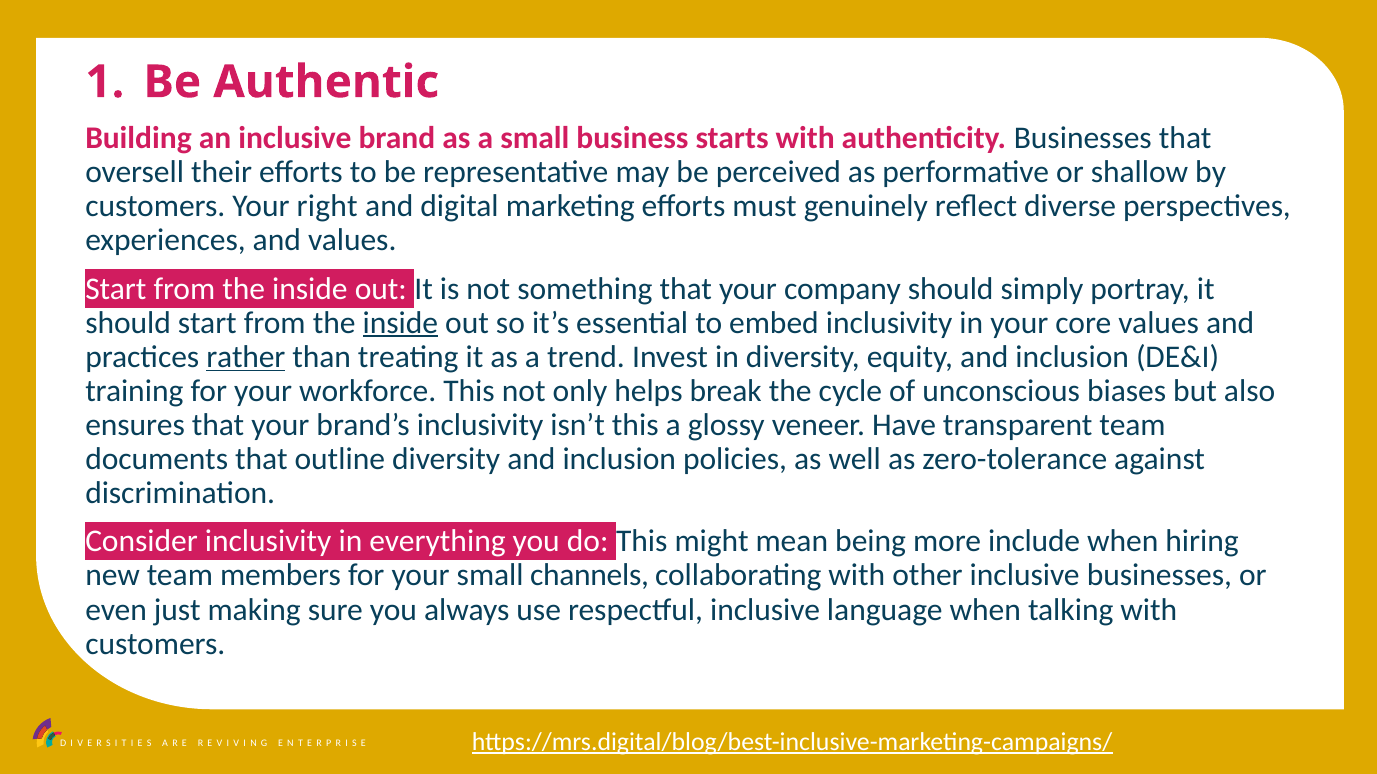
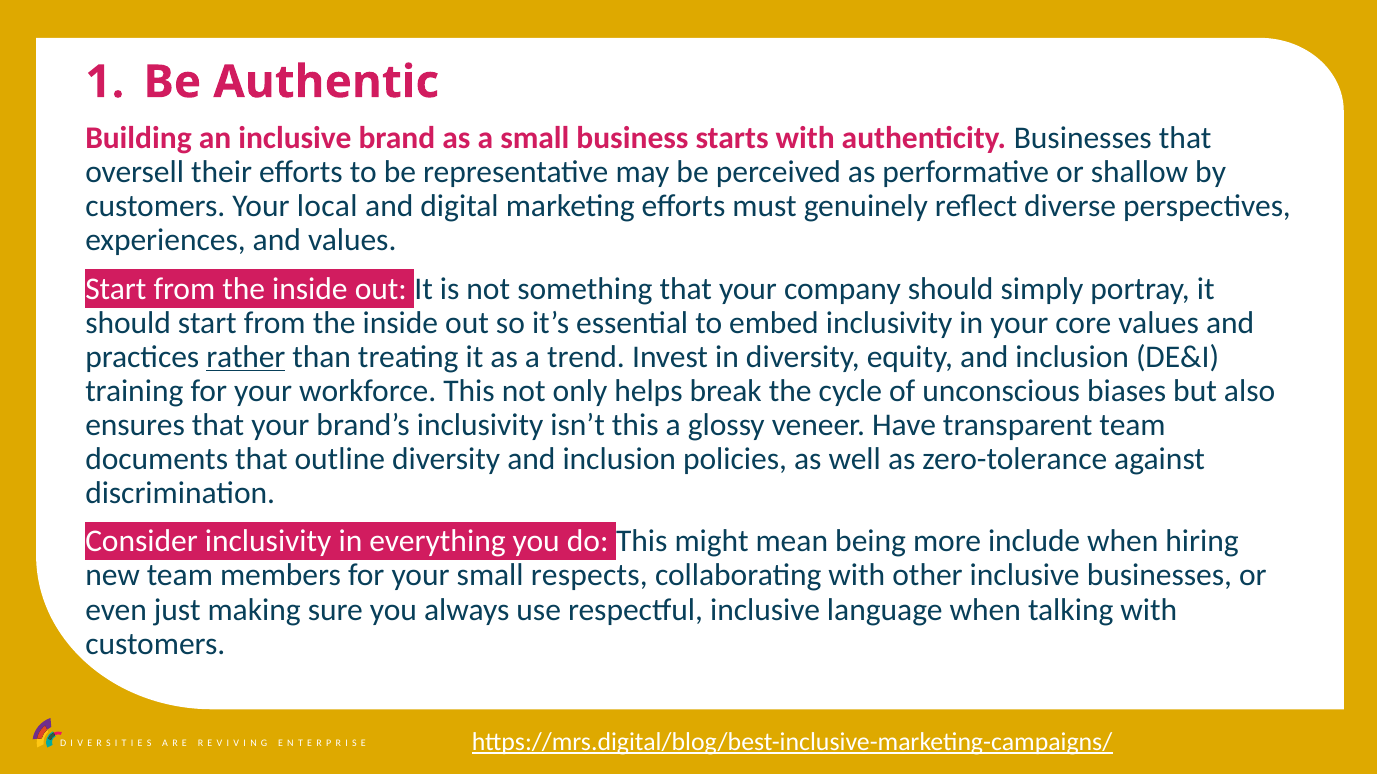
right: right -> local (327, 207)
inside underline: present -> none (400, 323)
channels: channels -> respects (589, 576)
